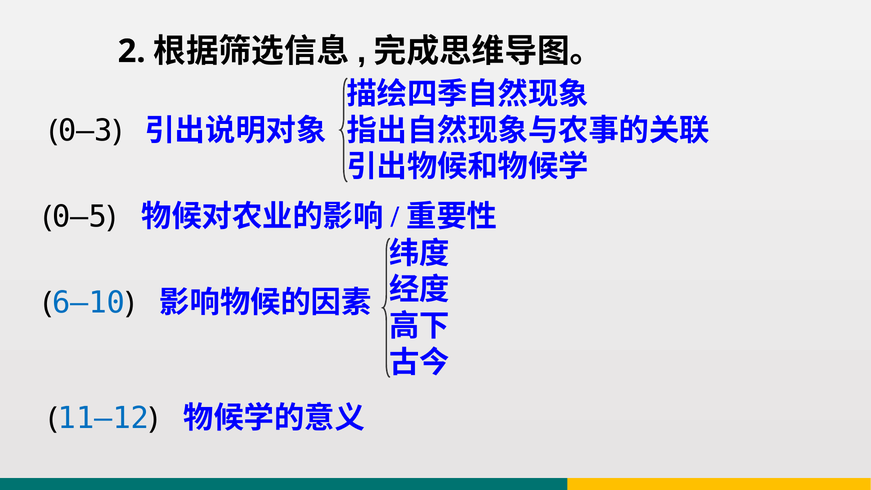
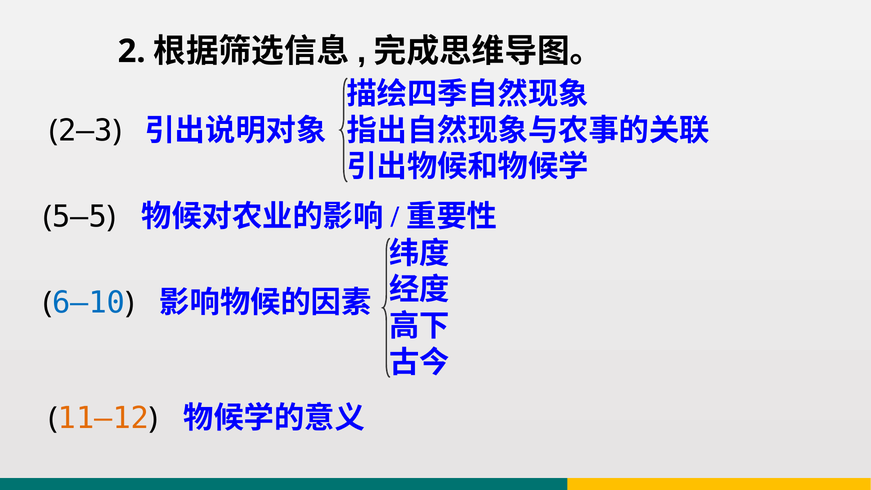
0—3: 0—3 -> 2—3 (85, 131)
0—5: 0—5 -> 5—5 (80, 217)
11—12 colour: blue -> orange (103, 418)
